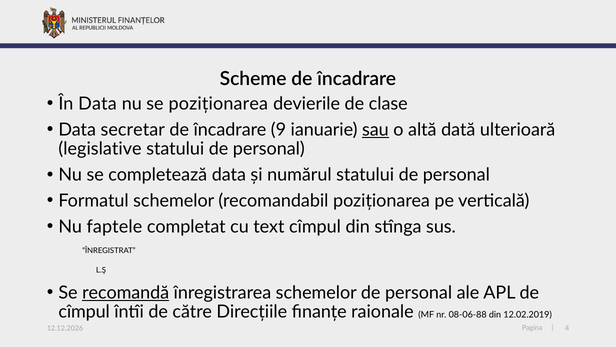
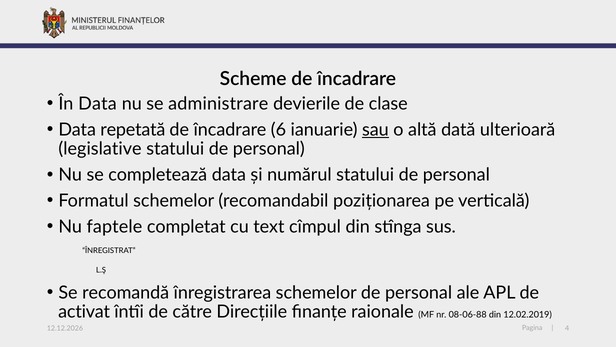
se poziționarea: poziționarea -> administrare (218, 104)
secretar: secretar -> repetată (133, 129)
9: 9 -> 6 (278, 129)
recomandă underline: present -> none (126, 292)
cîmpul: cîmpul -> activat (84, 312)
